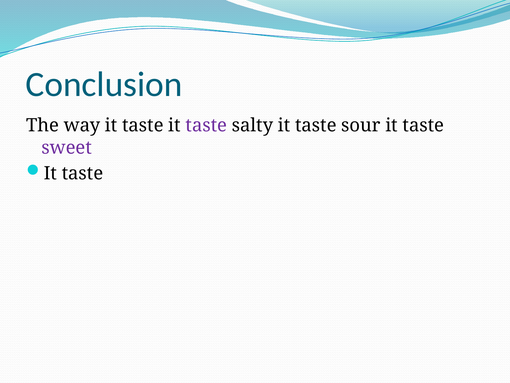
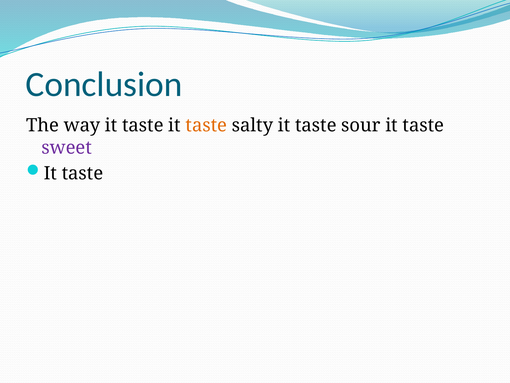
taste colour: purple -> orange (206, 125)
